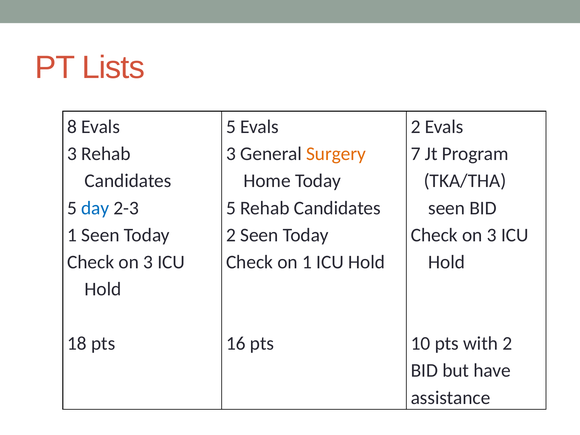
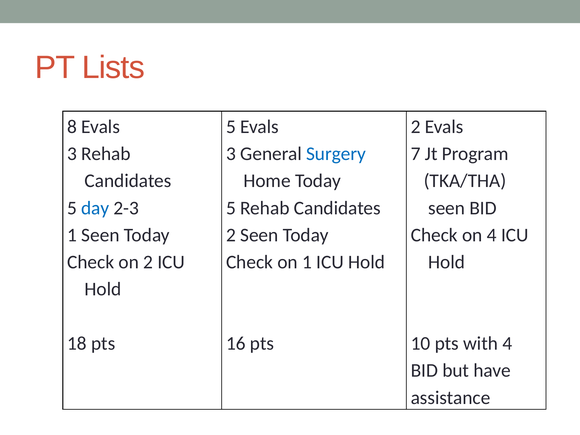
Surgery colour: orange -> blue (336, 154)
3: 3 -> 4 (492, 235)
3: 3 -> 2 (148, 262)
with 2: 2 -> 4 (507, 343)
